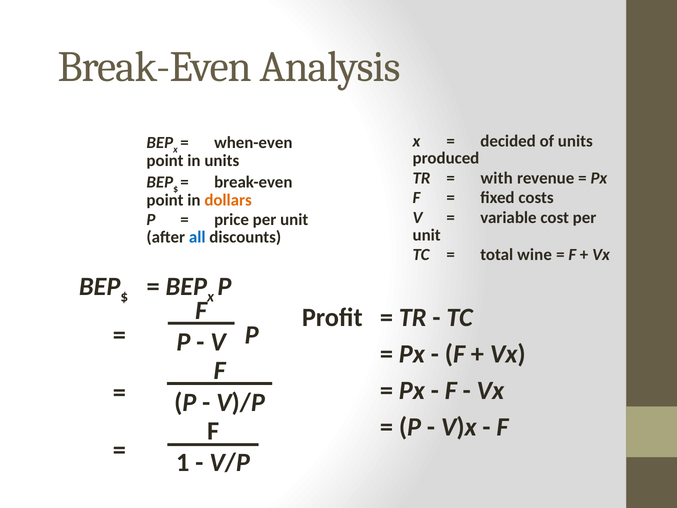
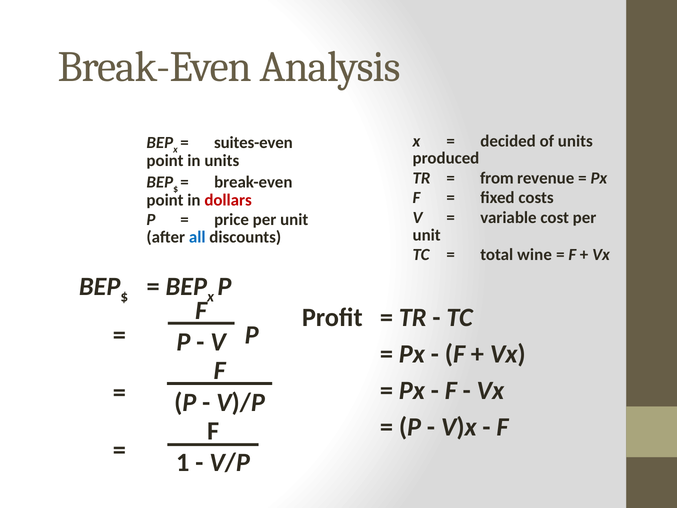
when-even: when-even -> suites-even (253, 143)
with: with -> from (497, 178)
dollars colour: orange -> red (228, 200)
